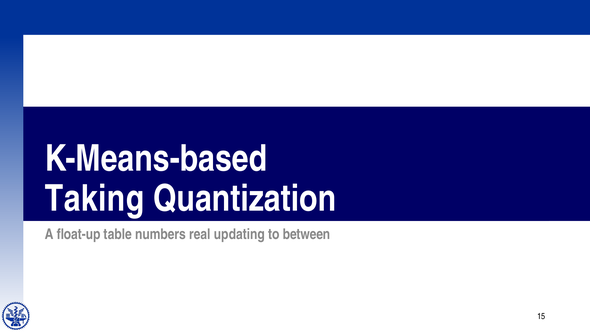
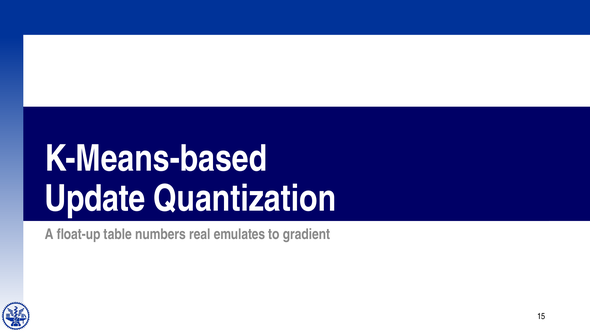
Taking: Taking -> Update (95, 198)
updating: updating -> emulates (239, 234)
between: between -> gradient (307, 234)
